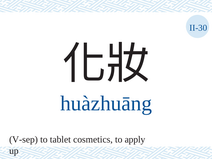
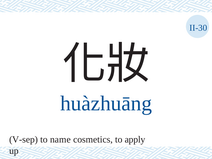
tablet: tablet -> name (60, 139)
